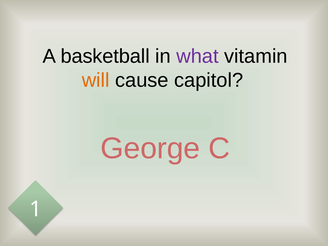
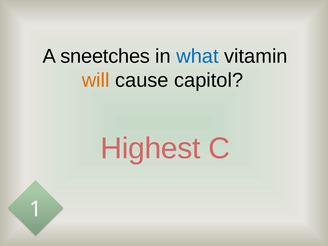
basketball: basketball -> sneetches (105, 56)
what colour: purple -> blue (197, 56)
George: George -> Highest (150, 148)
